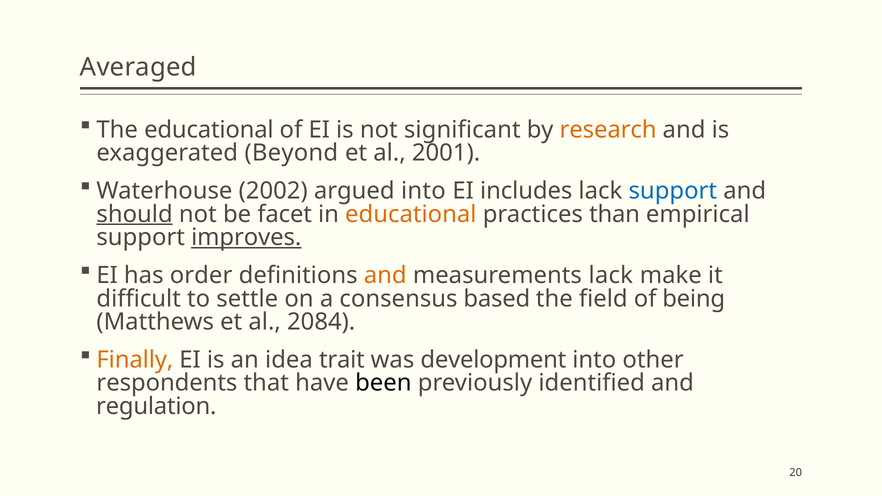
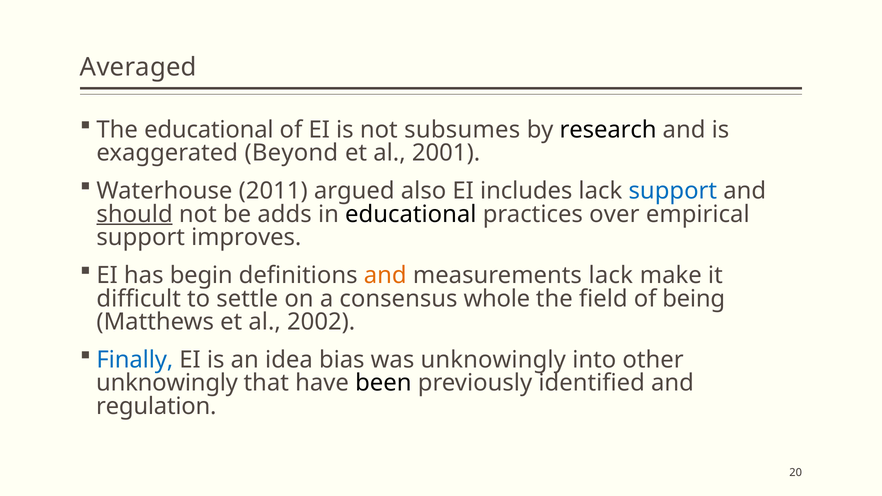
significant: significant -> subsumes (462, 130)
research colour: orange -> black (608, 130)
2002: 2002 -> 2011 (273, 191)
argued into: into -> also (424, 191)
facet: facet -> adds (285, 214)
educational colour: orange -> black (411, 214)
than: than -> over (614, 214)
improves underline: present -> none (246, 237)
order: order -> begin (201, 276)
based: based -> whole (497, 299)
2084: 2084 -> 2002 (321, 322)
Finally colour: orange -> blue (135, 360)
trait: trait -> bias (342, 360)
was development: development -> unknowingly (493, 360)
respondents: respondents -> unknowingly (167, 383)
